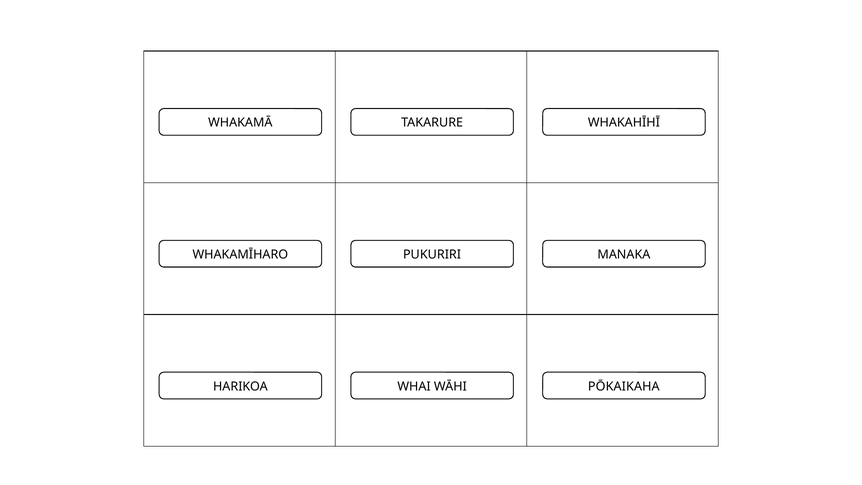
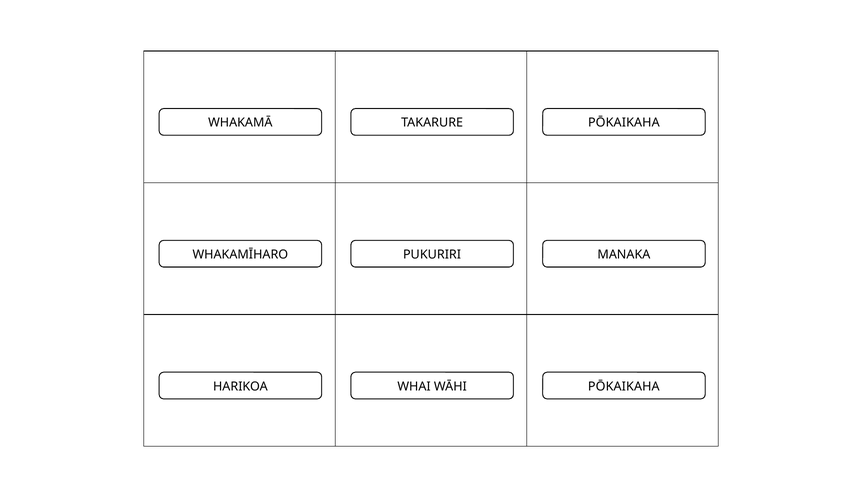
WHAKAHĪHĪ: WHAKAHĪHĪ -> PŌKAIKAHA (624, 123)
